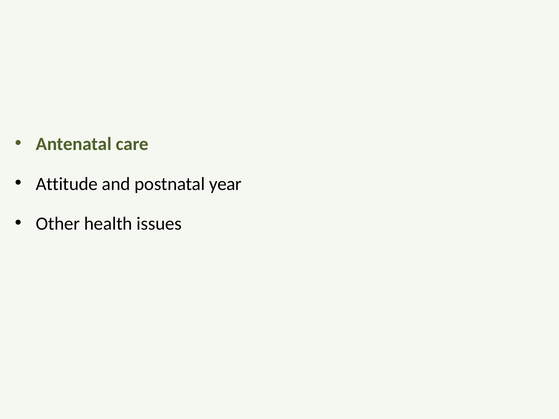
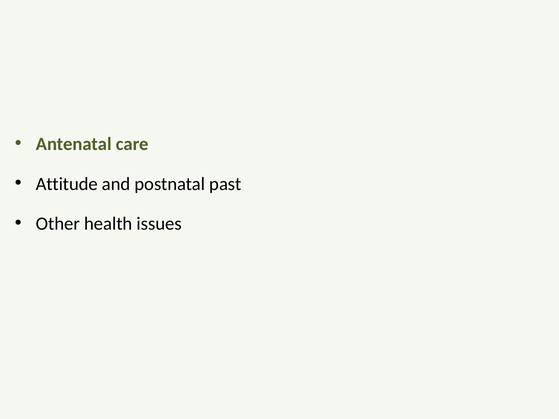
year: year -> past (225, 184)
